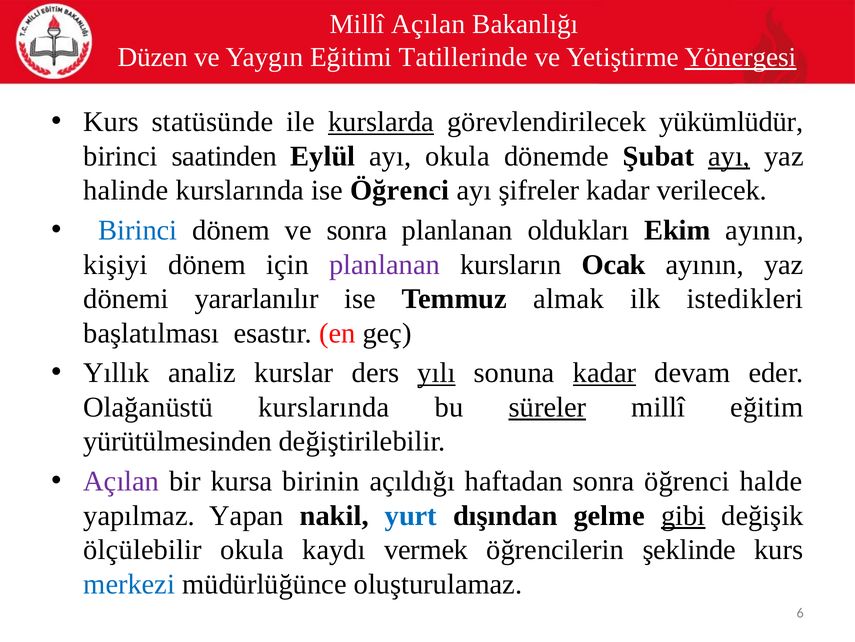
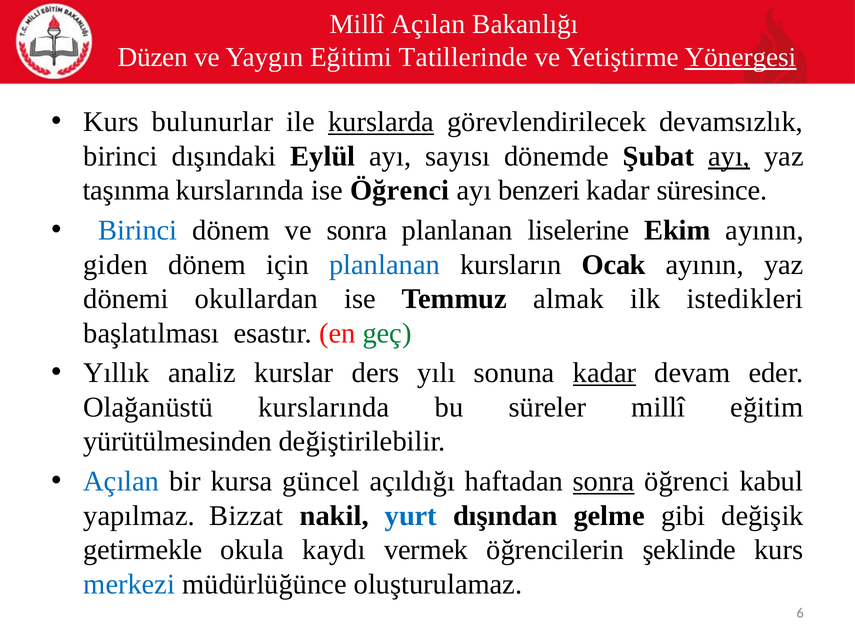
statüsünde: statüsünde -> bulunurlar (212, 122)
yükümlüdür: yükümlüdür -> devamsızlık (731, 122)
saatinden: saatinden -> dışındaki (224, 156)
ayı okula: okula -> sayısı (458, 156)
halinde: halinde -> taşınma (126, 190)
şifreler: şifreler -> benzeri (539, 190)
verilecek: verilecek -> süresince (712, 190)
oldukları: oldukları -> liselerine (578, 230)
kişiyi: kişiyi -> giden (116, 264)
planlanan colour: purple -> blue (385, 264)
yararlanılır: yararlanılır -> okullardan (257, 298)
geç colour: black -> green (387, 333)
yılı underline: present -> none (436, 373)
süreler underline: present -> none (547, 407)
Açılan colour: purple -> blue (121, 481)
birinin: birinin -> güncel (321, 481)
sonra underline: none -> present (604, 481)
halde: halde -> kabul (771, 481)
Yapan: Yapan -> Bizzat (246, 515)
gibi underline: present -> none (683, 515)
ölçülebilir: ölçülebilir -> getirmekle (143, 549)
